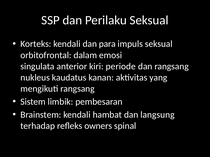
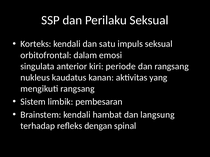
para: para -> satu (107, 44)
owners: owners -> dengan (98, 126)
